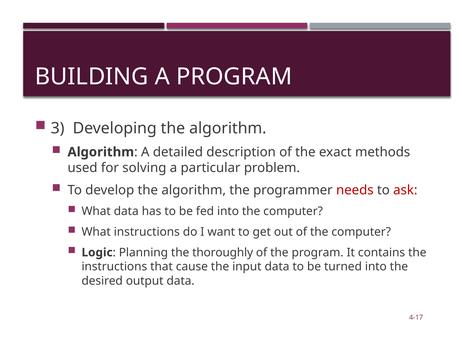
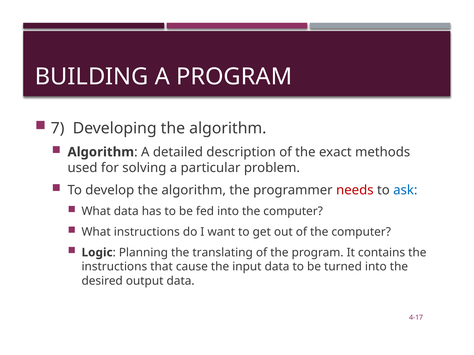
3: 3 -> 7 (58, 128)
ask colour: red -> blue (405, 190)
thoroughly: thoroughly -> translating (223, 253)
